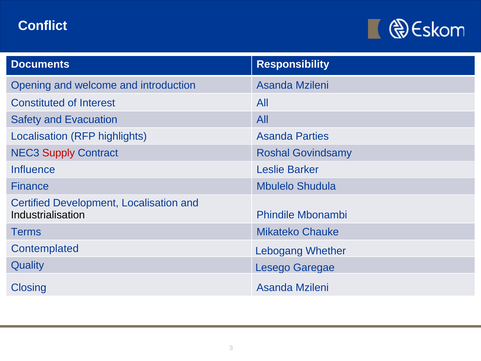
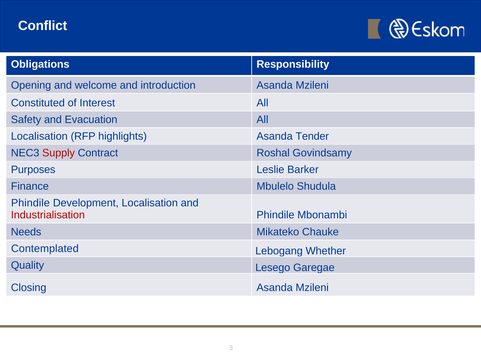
Documents: Documents -> Obligations (40, 64)
Parties: Parties -> Tender (312, 136)
Influence: Influence -> Purposes (33, 170)
Certified: Certified -> Phindile (30, 203)
Industrialisation colour: black -> red (48, 215)
Terms: Terms -> Needs (26, 232)
